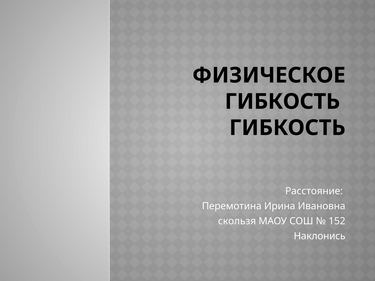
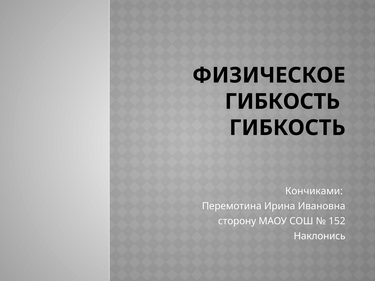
Расстояние: Расстояние -> Кончиками (314, 191)
скользя: скользя -> сторону (237, 221)
